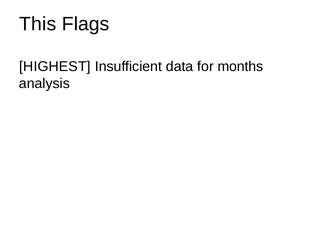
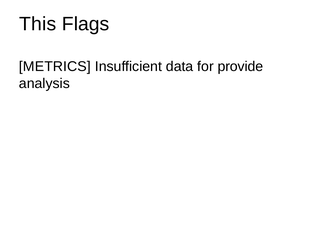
HIGHEST: HIGHEST -> METRICS (55, 66)
months: months -> provide (240, 66)
